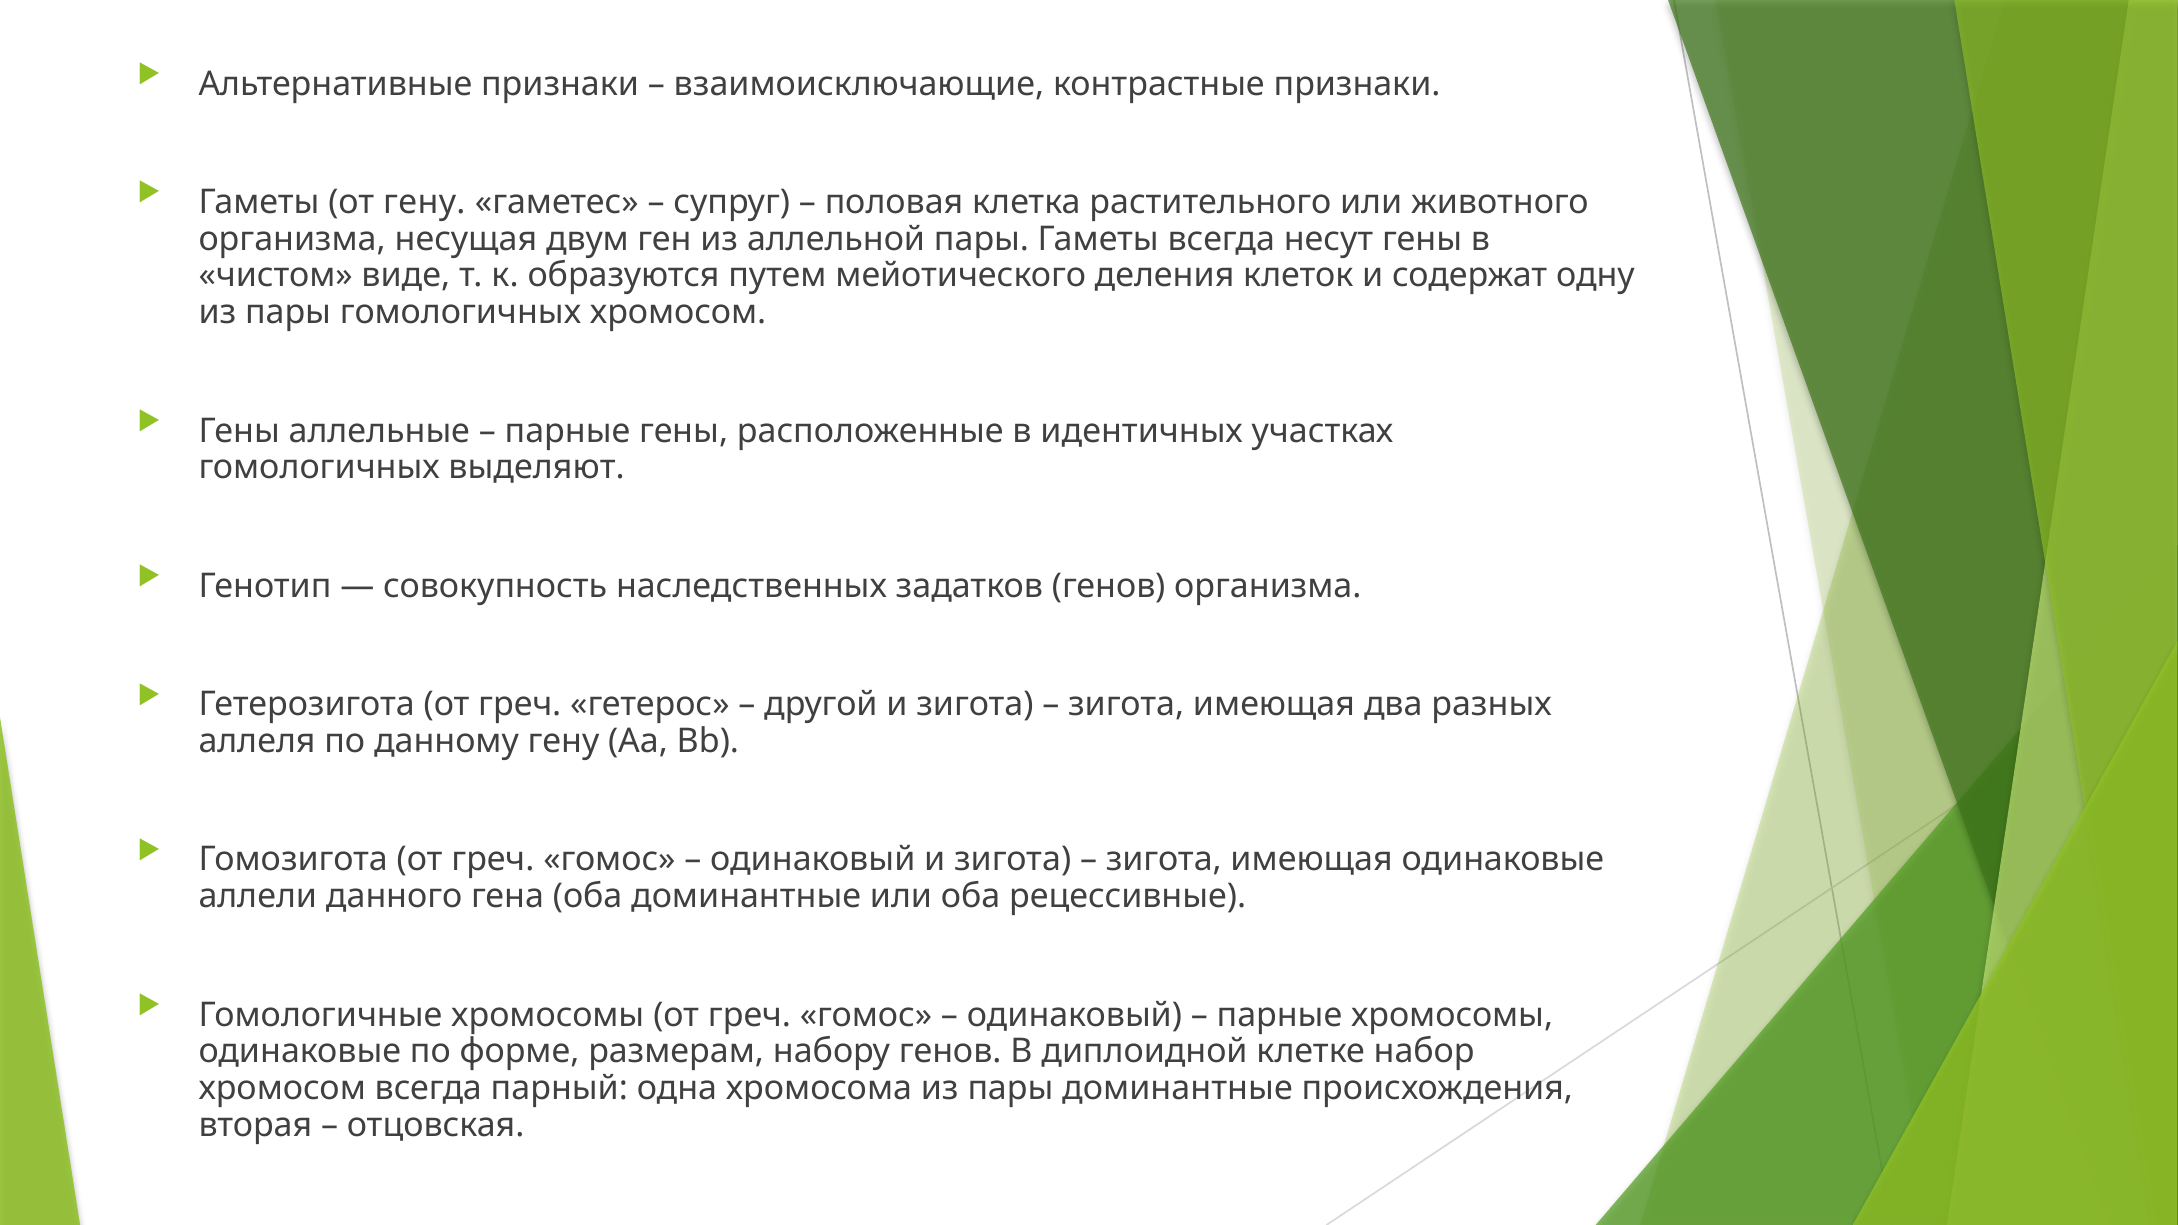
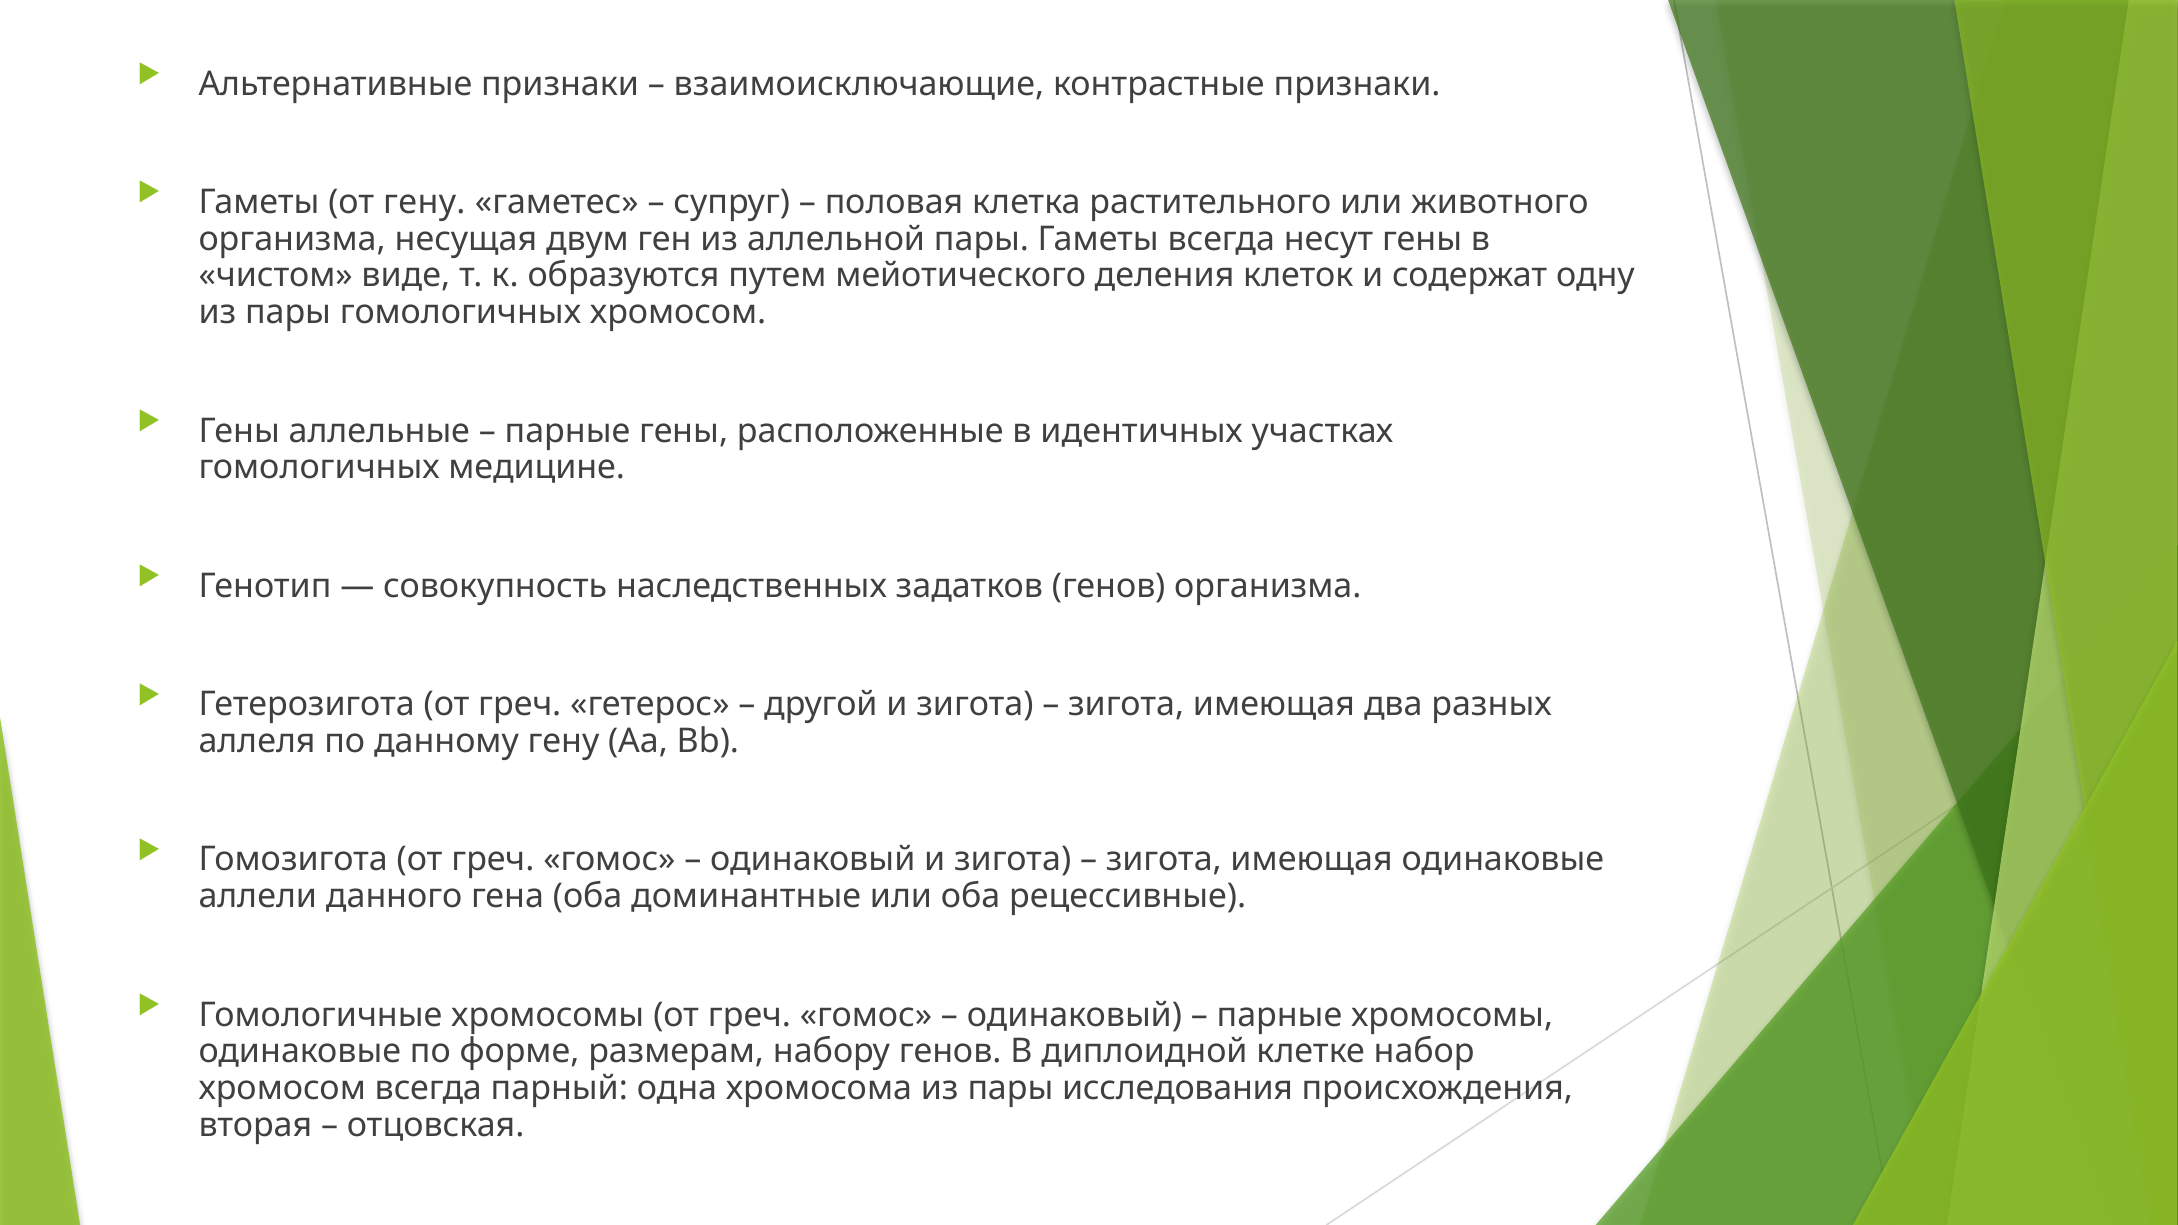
выделяют: выделяют -> медицине (537, 468)
пары доминантные: доминантные -> исследования (1178, 1088)
